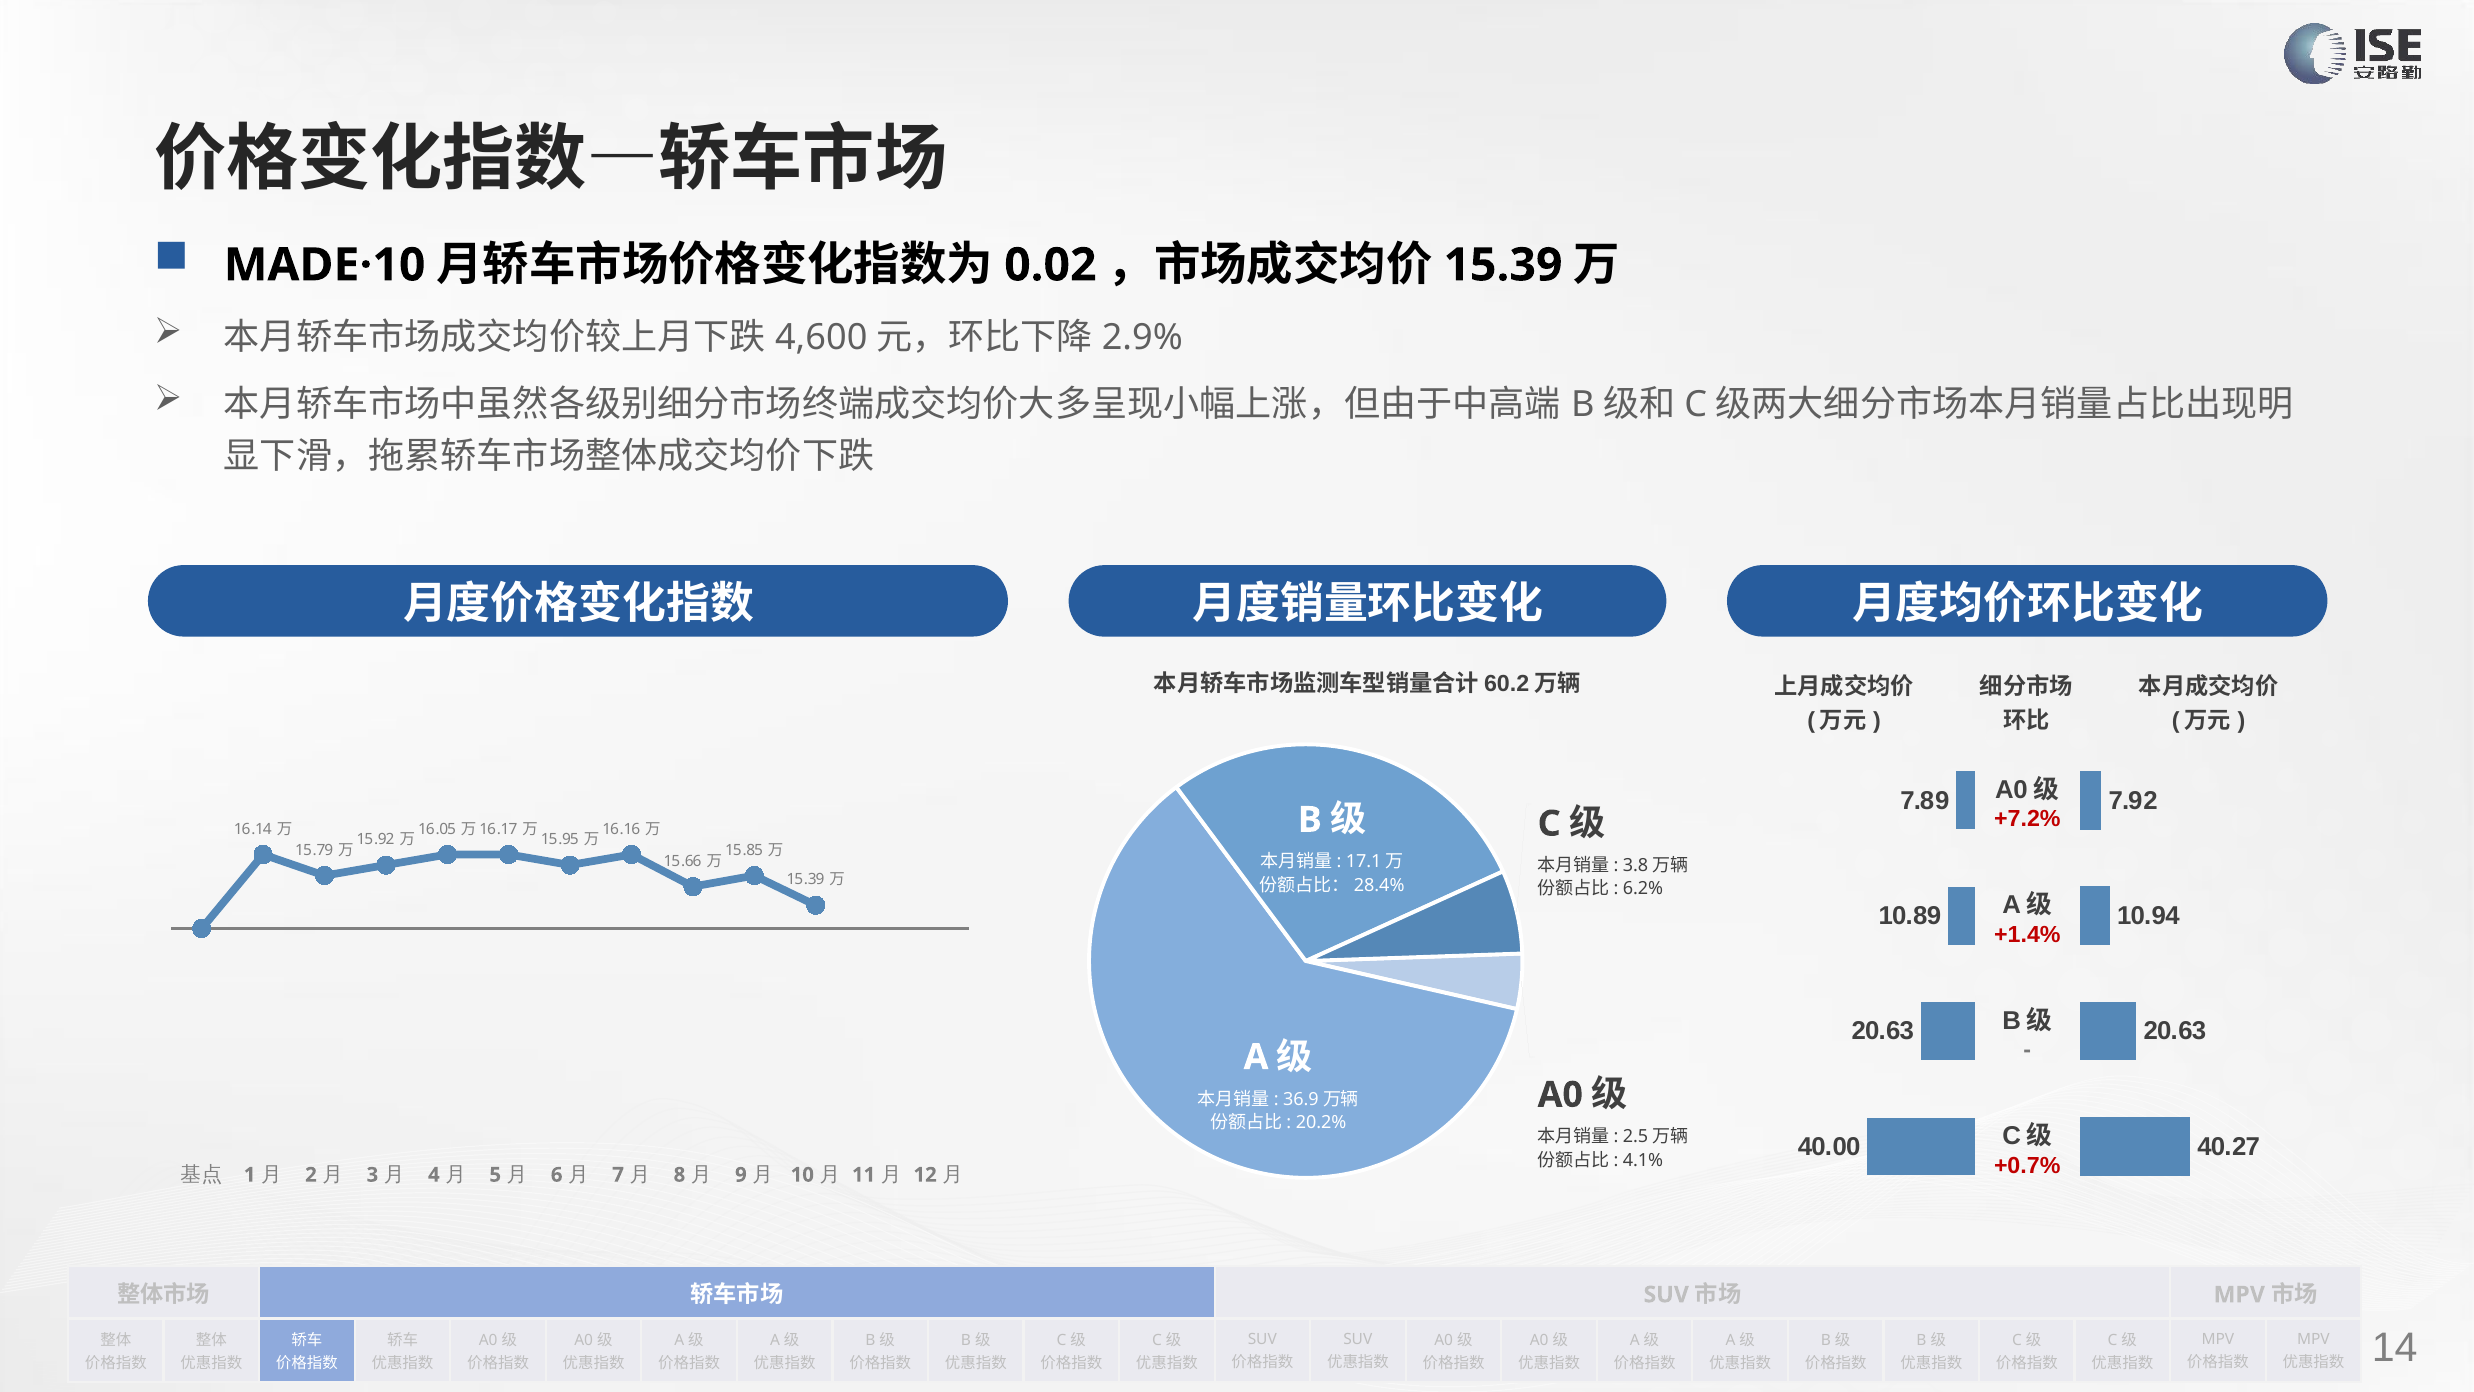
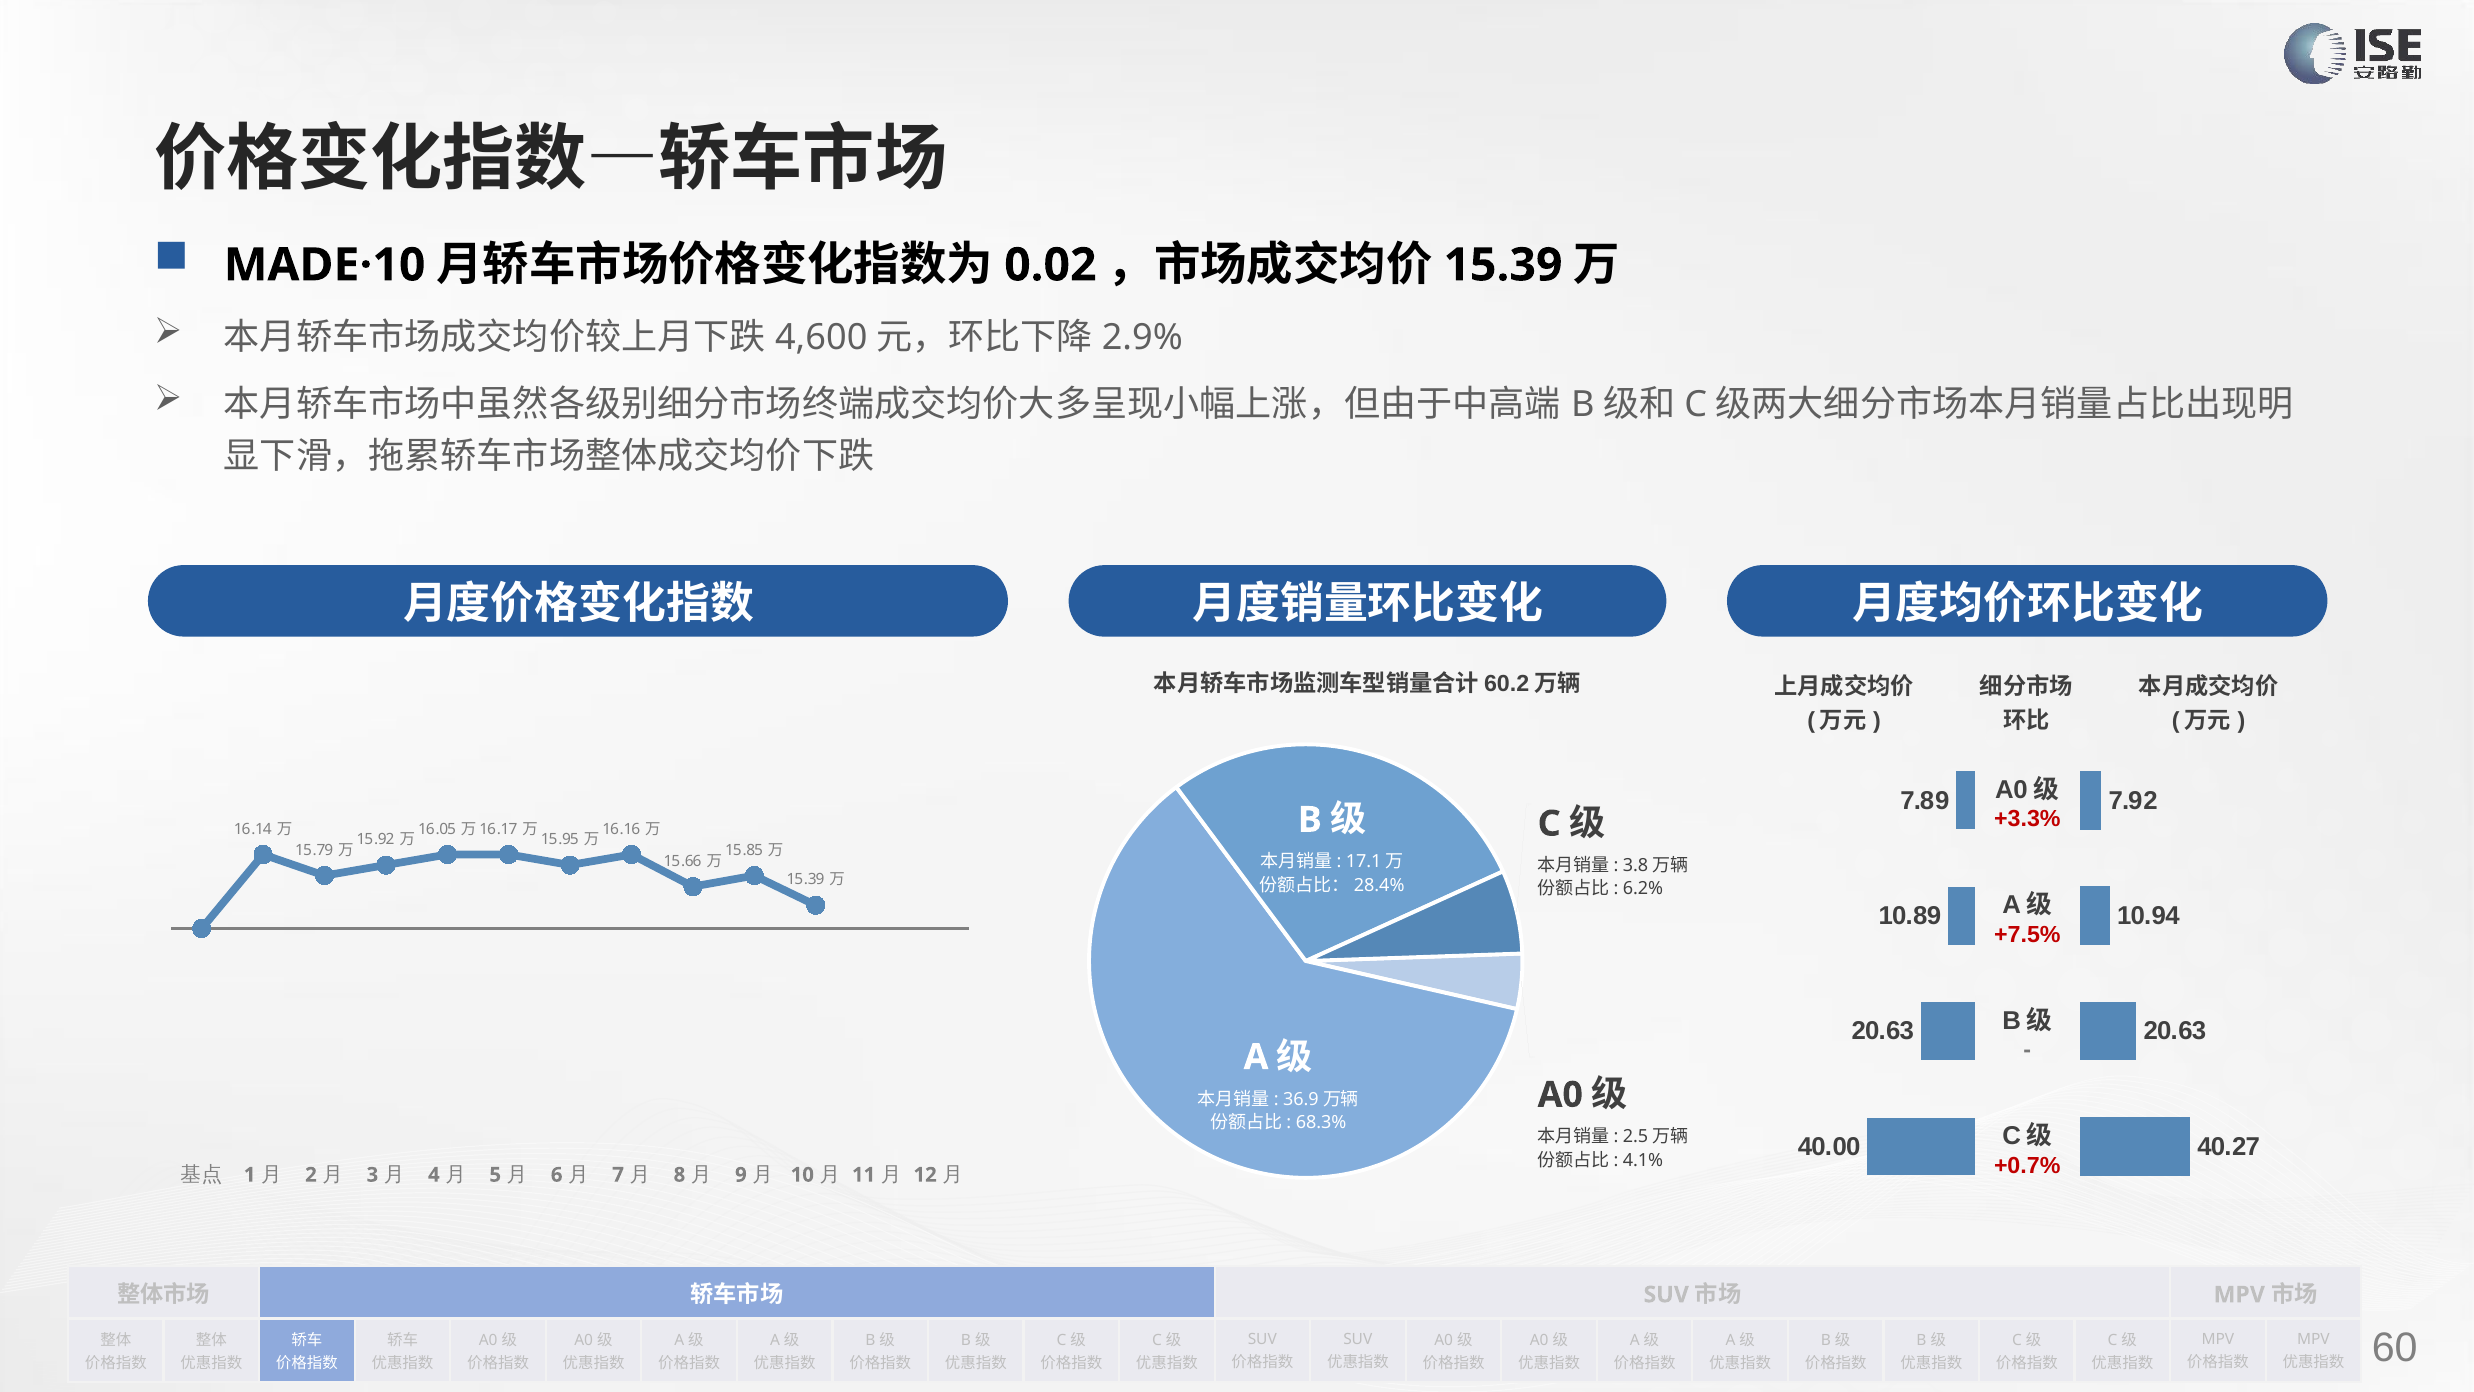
+7.2%: +7.2% -> +3.3% (2027, 819)
+1.4%: +1.4% -> +7.5% (2027, 934)
20.2%: 20.2% -> 68.3% (1321, 1122)
14: 14 -> 60 (2395, 1348)
